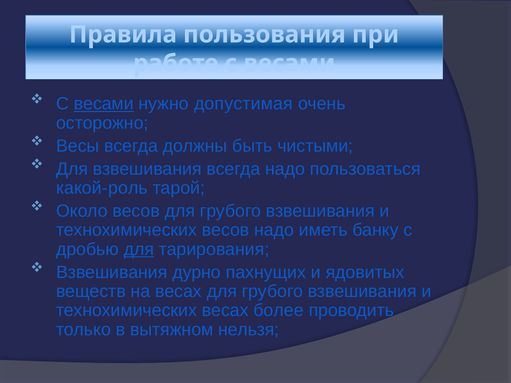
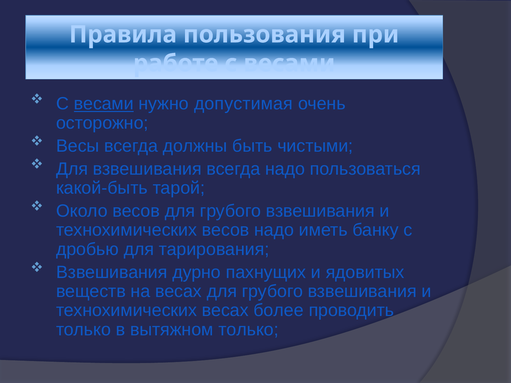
какой-роль: какой-роль -> какой-быть (102, 188)
для underline: present -> none (139, 249)
вытяжном нельзя: нельзя -> только (249, 330)
